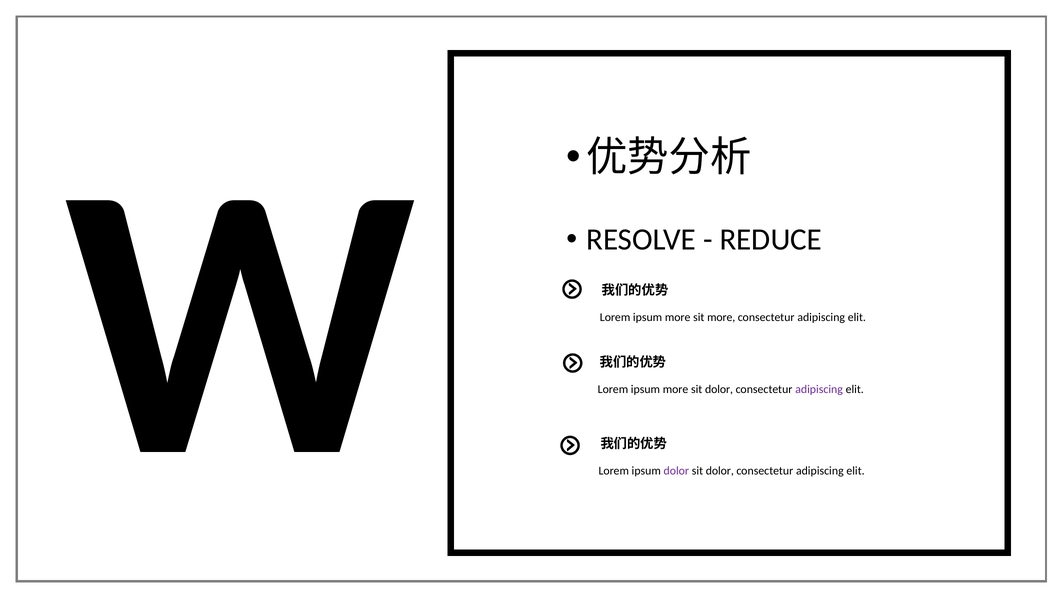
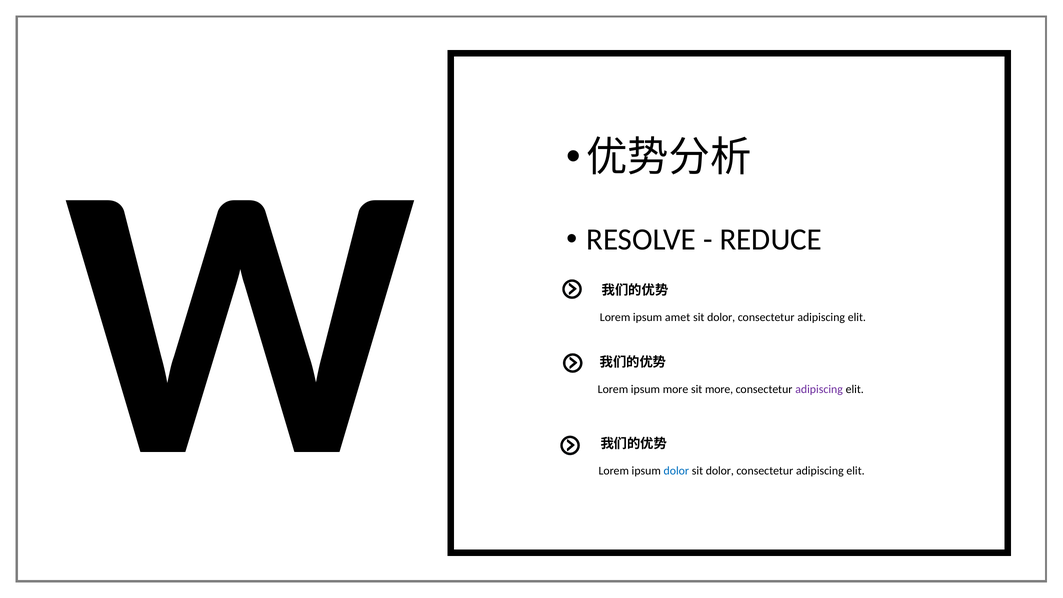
more: more -> amet (678, 318)
more: more -> dolor (721, 318)
dolor: dolor -> more (719, 389)
dolor colour: purple -> blue (676, 471)
